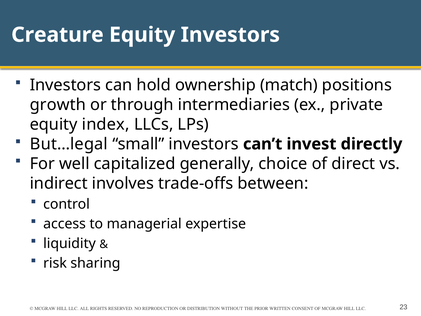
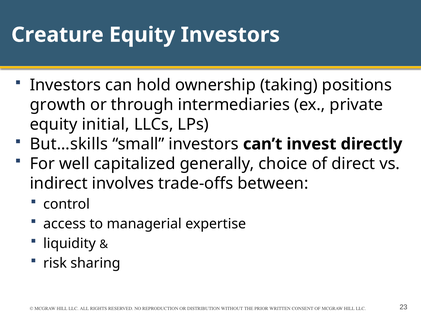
match: match -> taking (289, 85)
index: index -> initial (106, 124)
But…legal: But…legal -> But…skills (69, 144)
